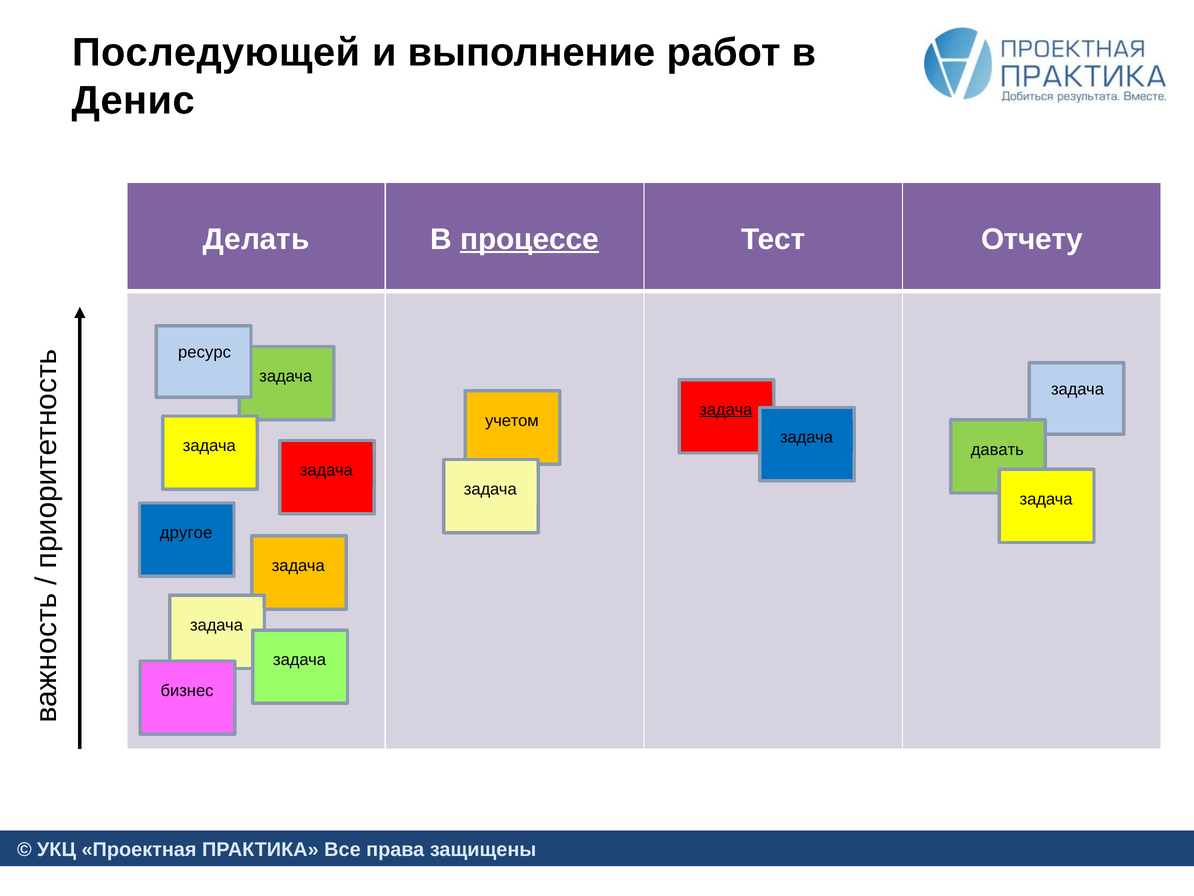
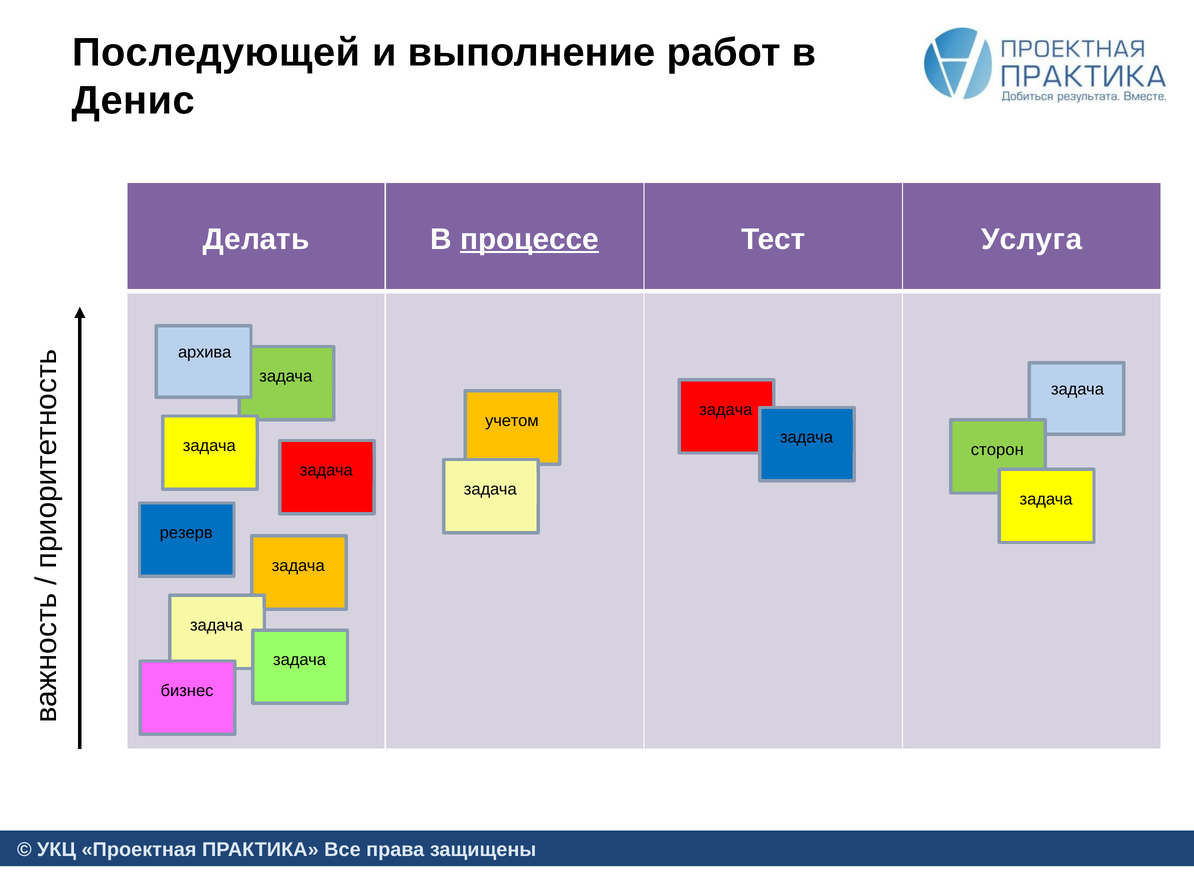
Отчету: Отчету -> Услуга (1032, 239)
ресурс: ресурс -> архива (205, 352)
задача underline: present -> none (726, 409)
давать: давать -> сторон (997, 449)
другое: другое -> резерв (186, 533)
